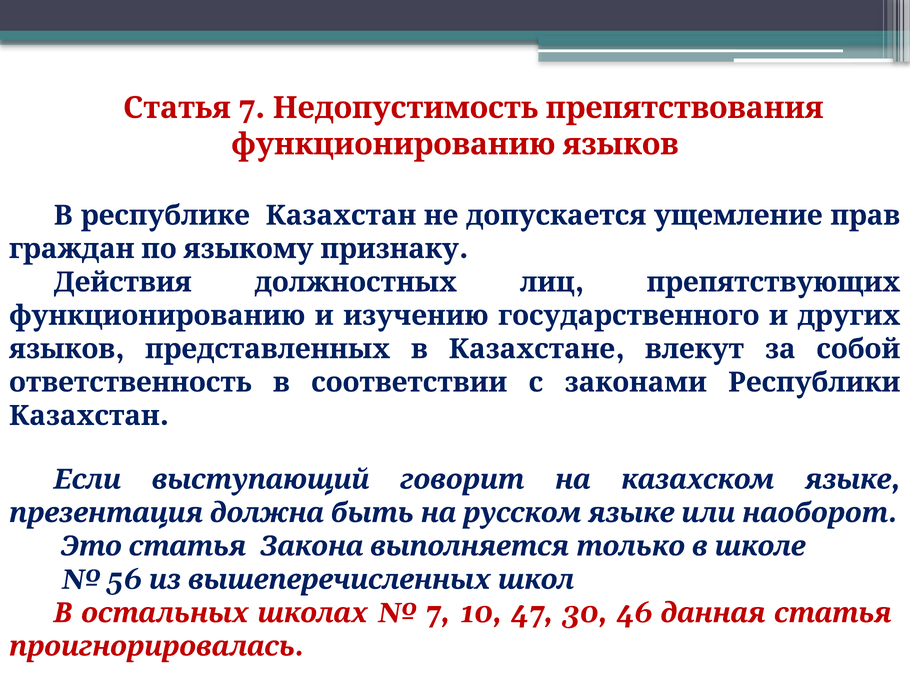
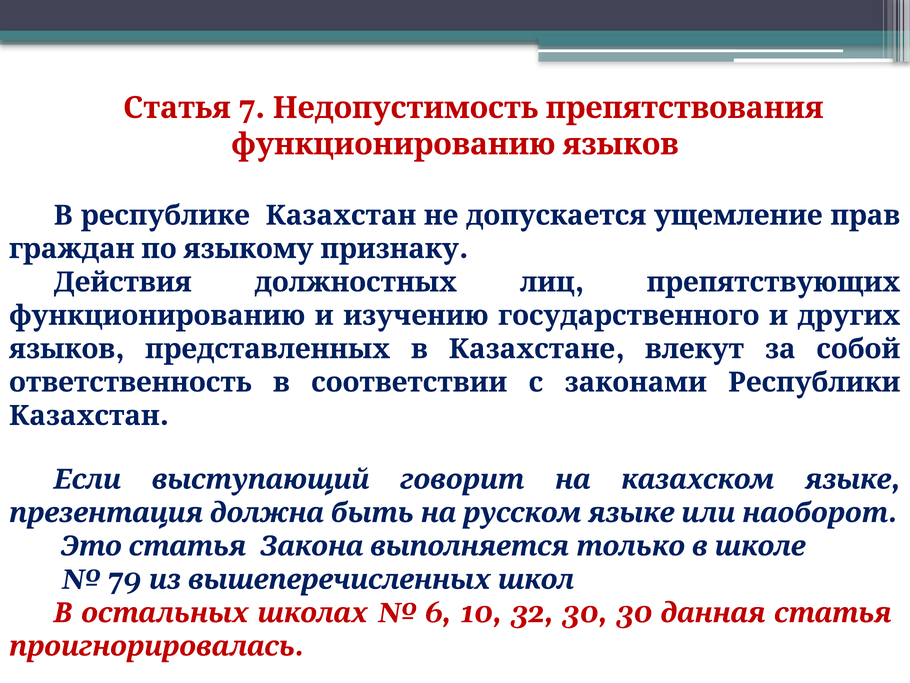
56: 56 -> 79 (124, 579)
7: 7 -> 6 (438, 613)
47: 47 -> 32 (532, 613)
30 46: 46 -> 30 (634, 613)
